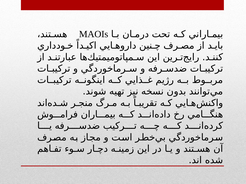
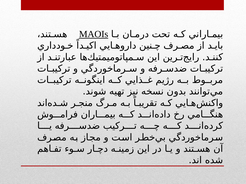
MAOIs underline: none -> present (94, 34)
